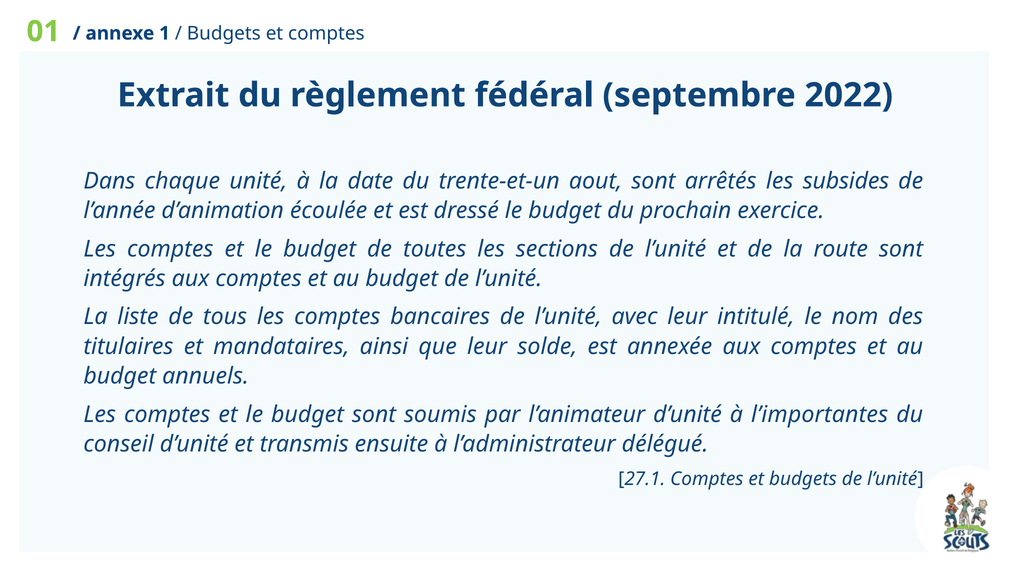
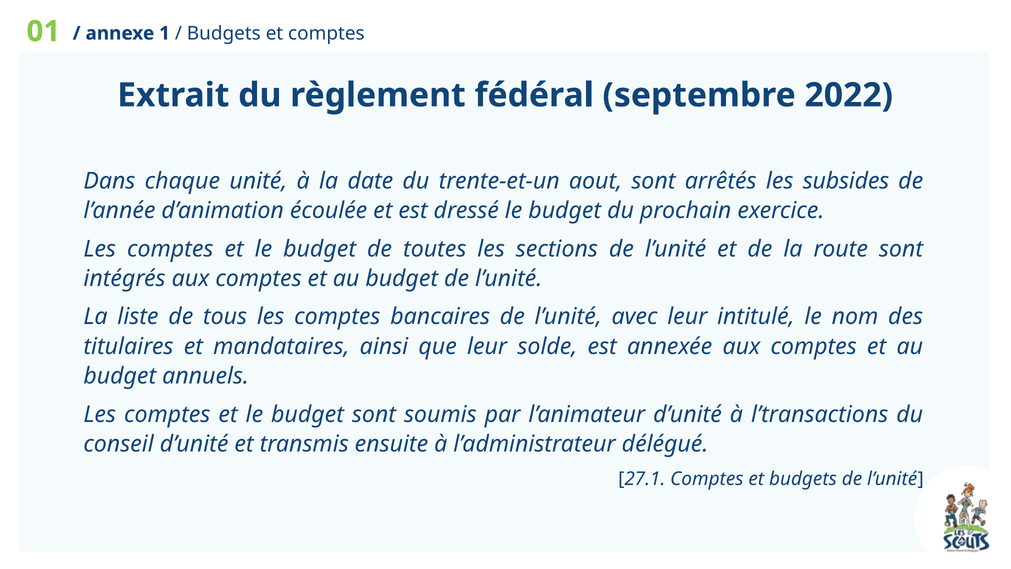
l’importantes: l’importantes -> l’transactions (820, 414)
